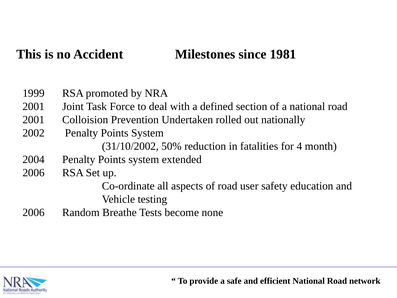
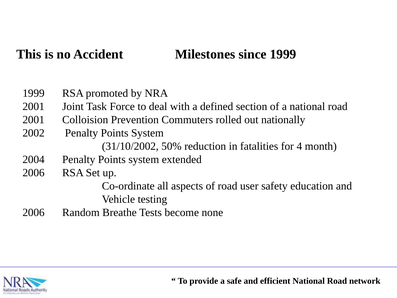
since 1981: 1981 -> 1999 (283, 54)
Undertaken: Undertaken -> Commuters (187, 120)
